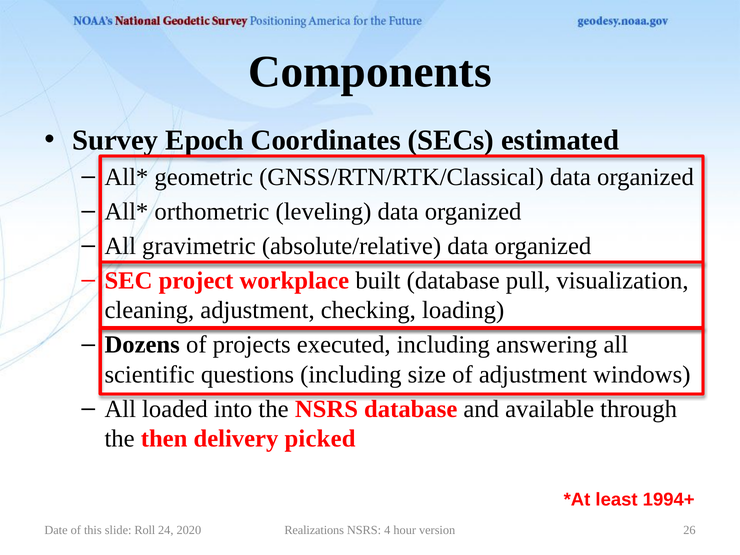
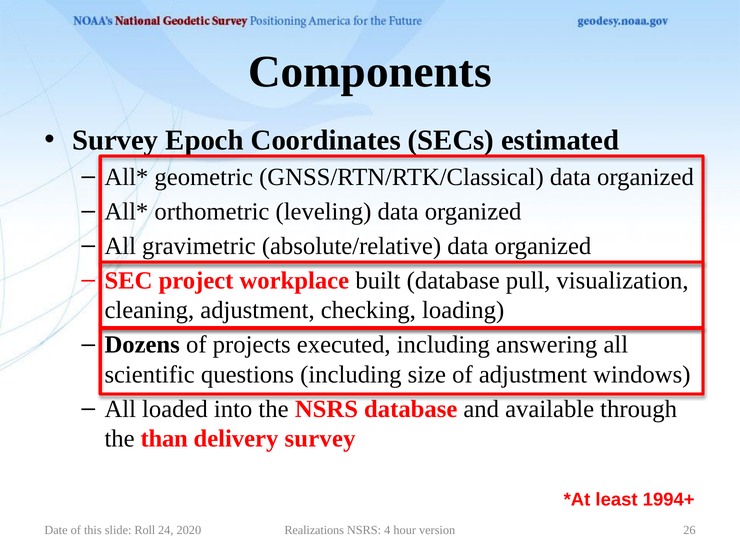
then: then -> than (164, 439)
delivery picked: picked -> survey (320, 439)
